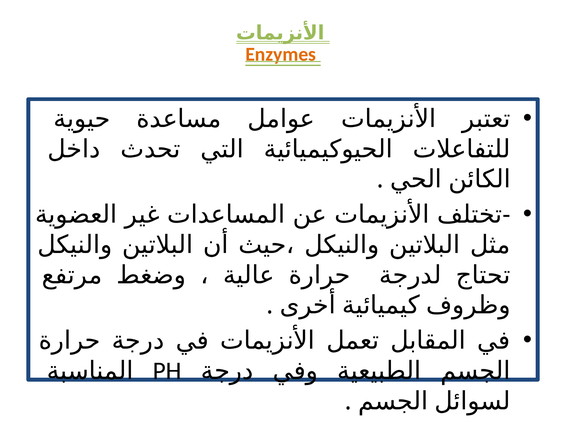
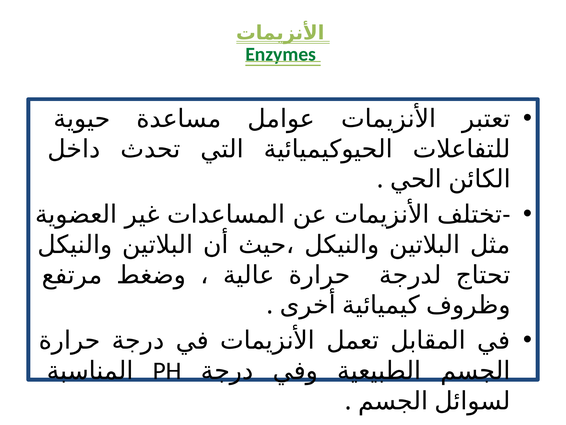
Enzymes colour: orange -> green (281, 54)
